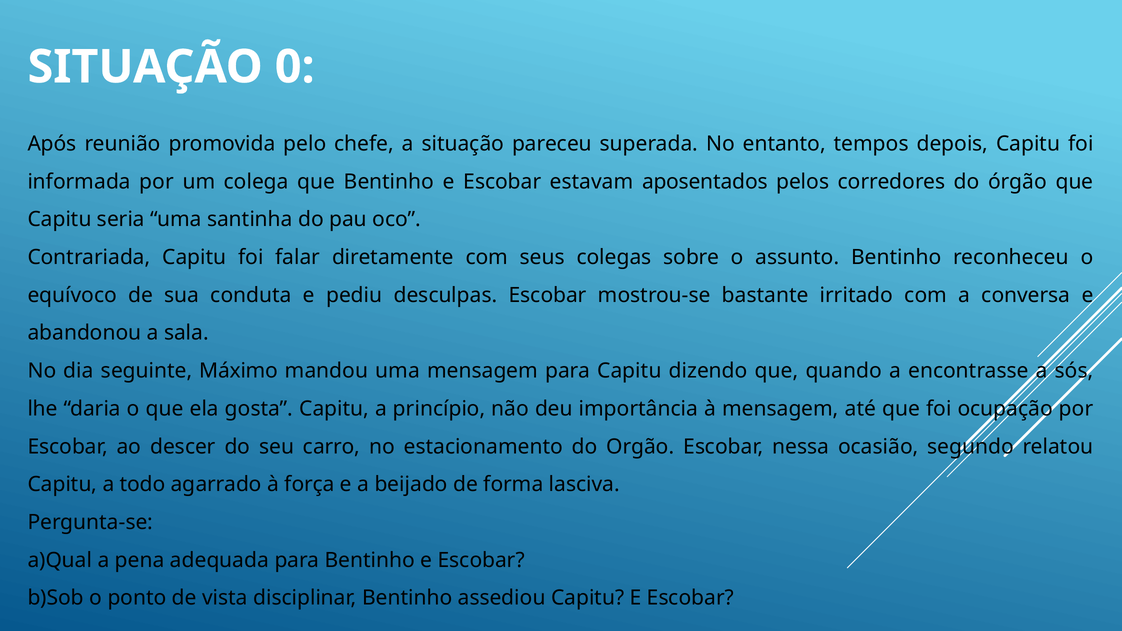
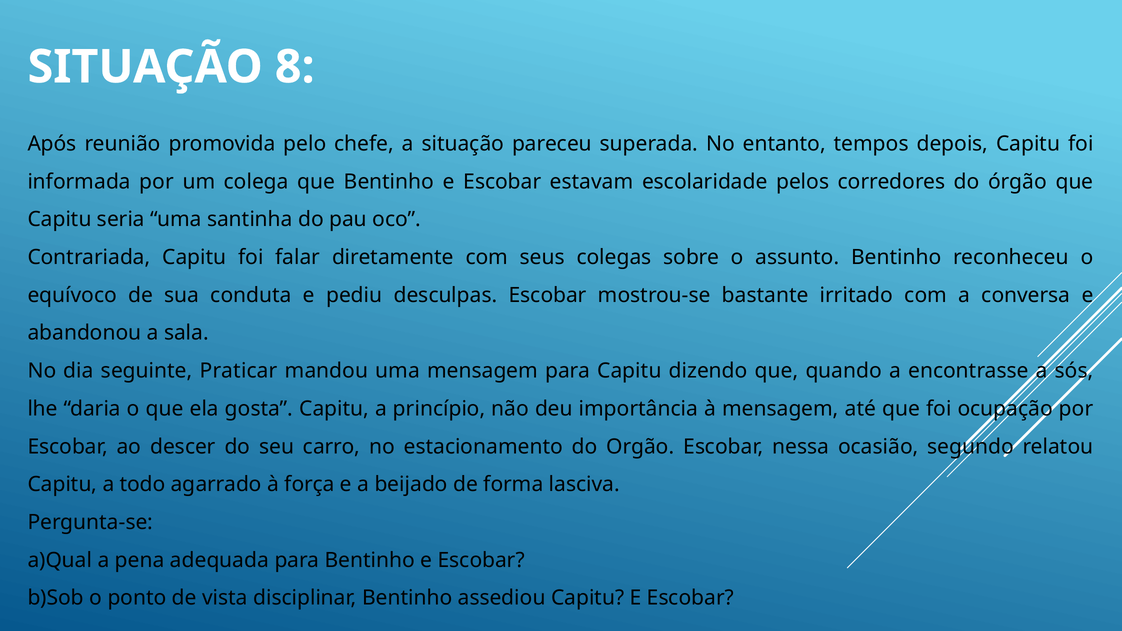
0: 0 -> 8 (295, 67)
aposentados: aposentados -> escolaridade (705, 182)
Máximo: Máximo -> Praticar (239, 371)
